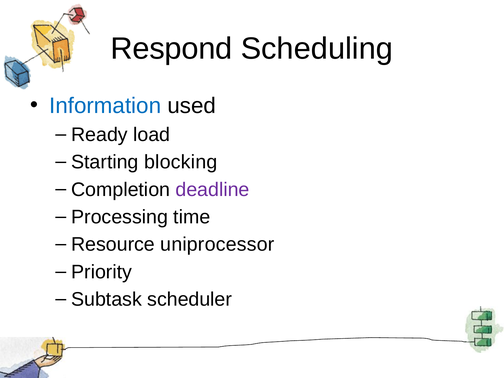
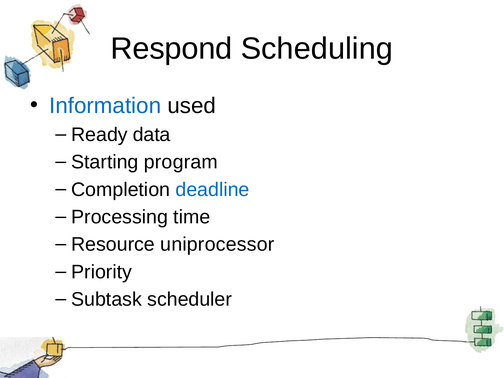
load: load -> data (152, 135)
blocking: blocking -> program (181, 162)
deadline colour: purple -> blue (213, 190)
